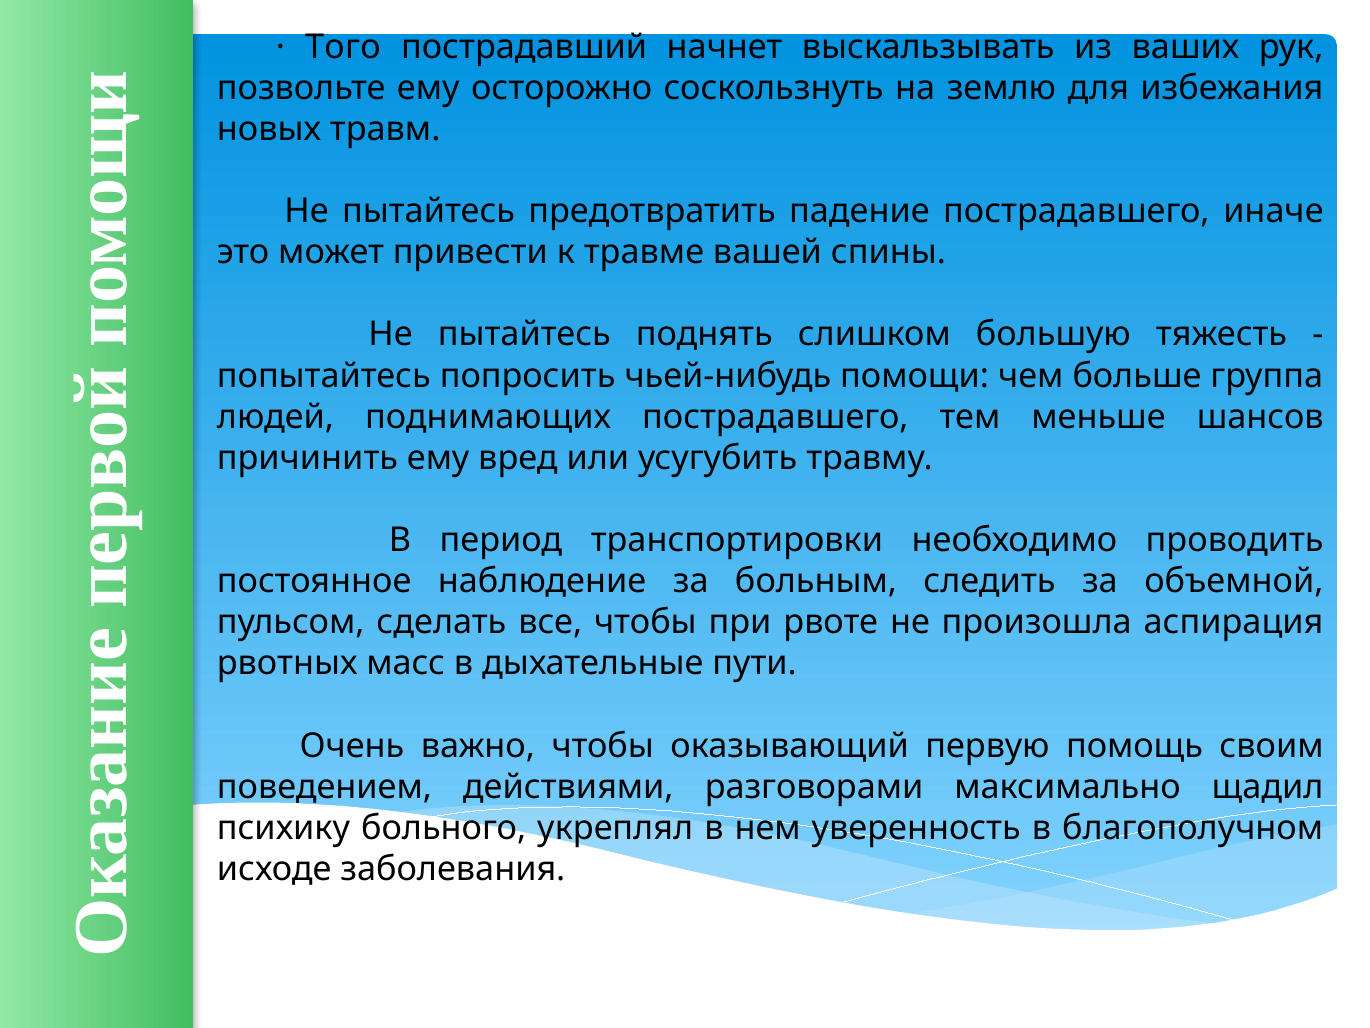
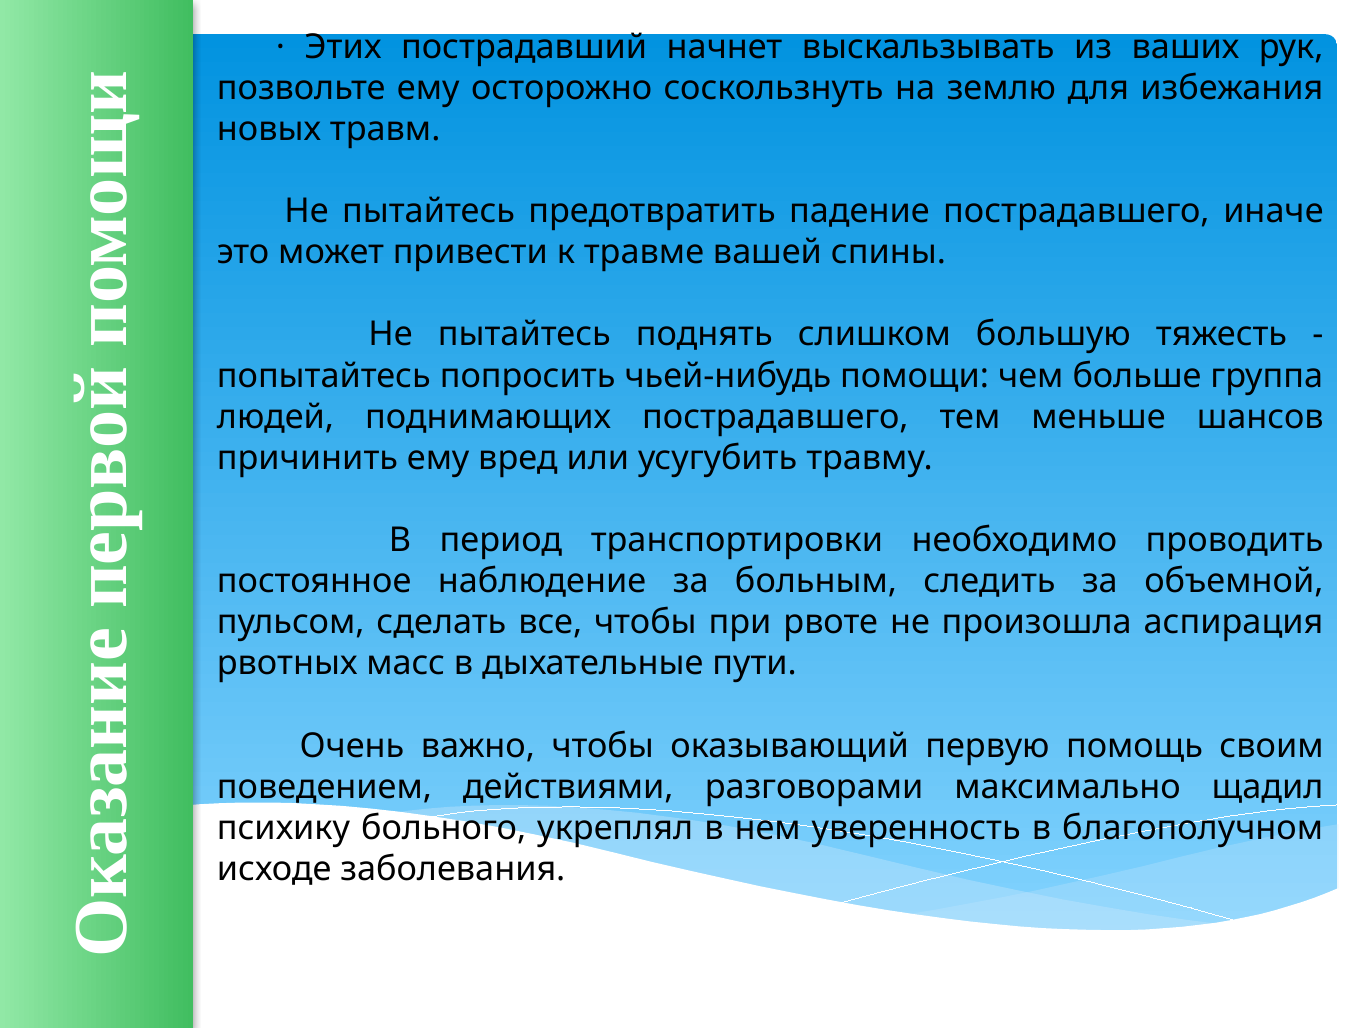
Того: Того -> Этих (343, 47)
